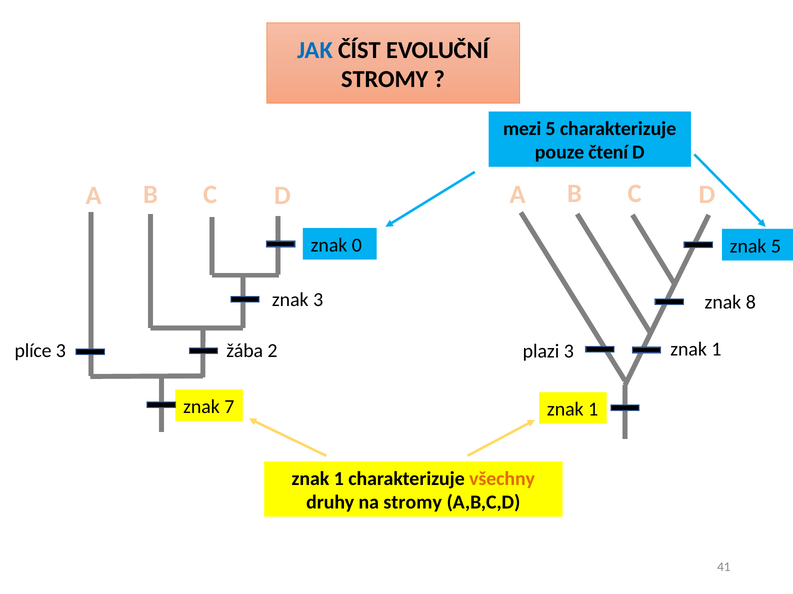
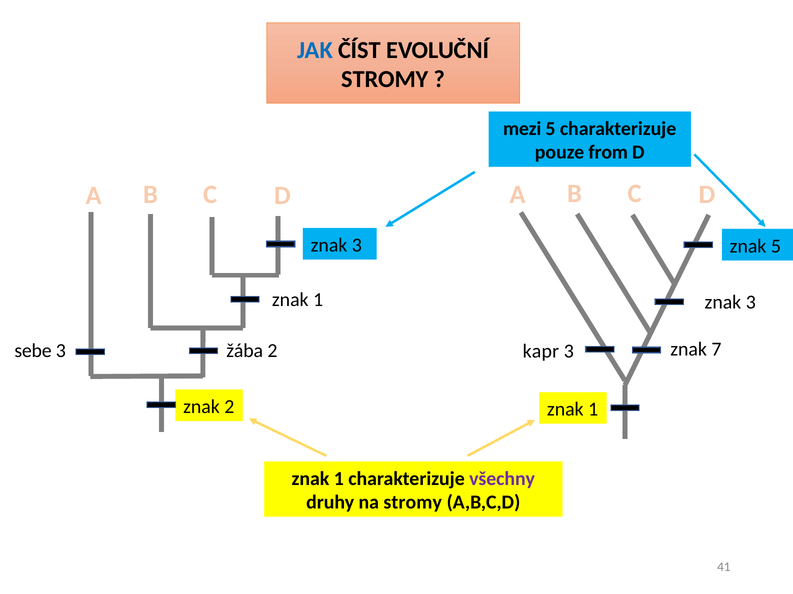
čtení: čtení -> from (608, 153)
0: 0 -> 3 (357, 245)
3: 3 -> 1 (318, 300)
8: 8 -> 3 (751, 303)
1: 1 -> 7 (716, 350)
plíce: plíce -> sebe (33, 351)
plazi: plazi -> kapr (541, 352)
znak 7: 7 -> 2 (229, 407)
všechny colour: orange -> purple (502, 479)
